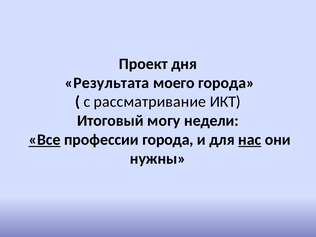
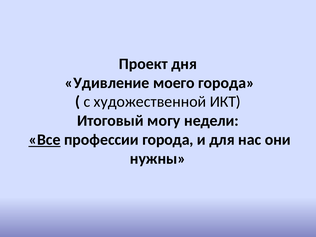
Результата: Результата -> Удивление (107, 83)
рассматривание: рассматривание -> художественной (150, 102)
нас underline: present -> none (250, 140)
